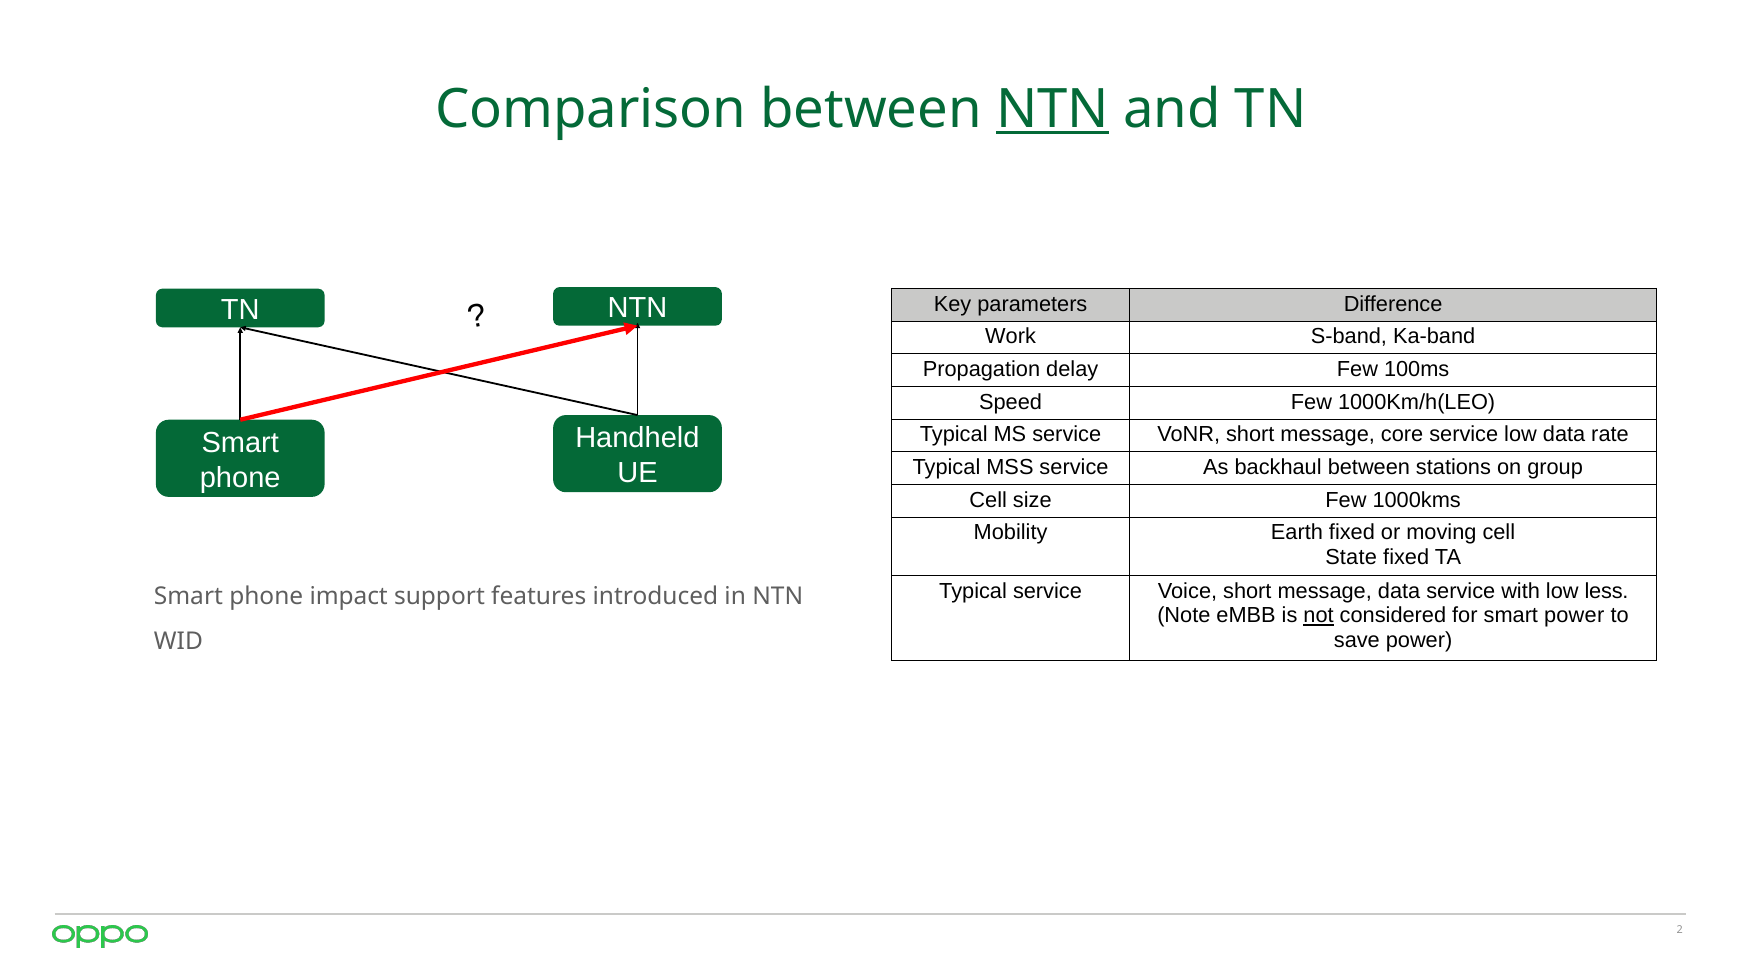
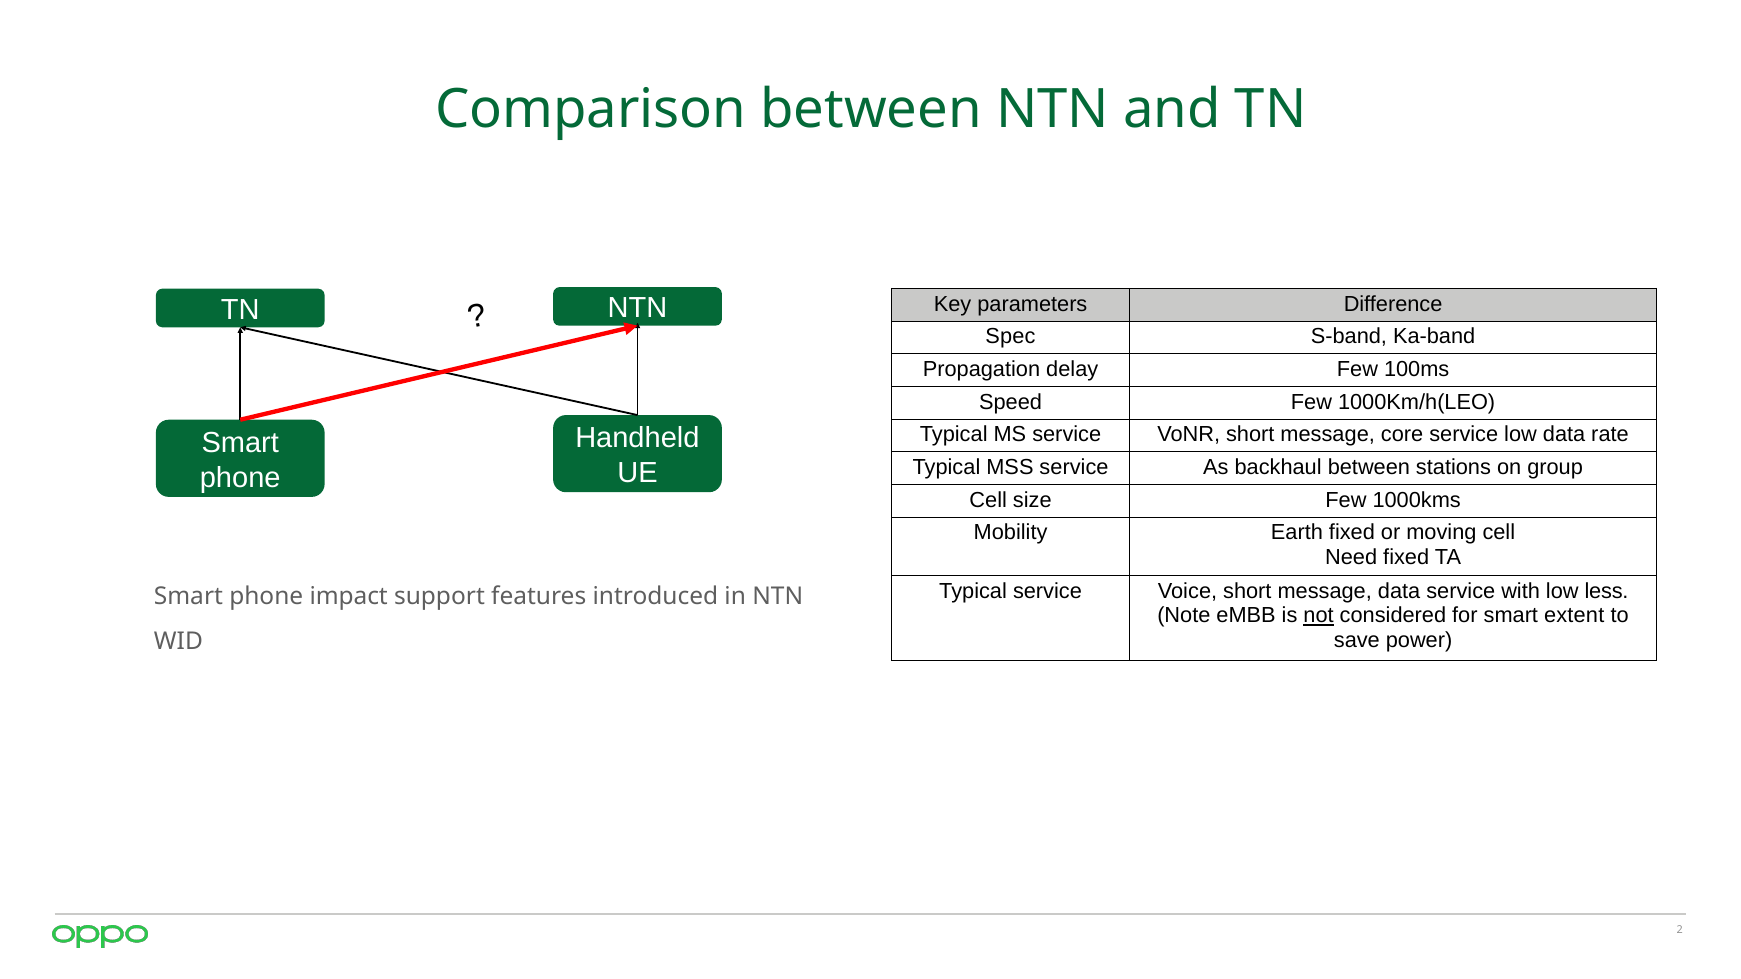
NTN underline: present -> none (1053, 109)
Work: Work -> Spec (1010, 337)
State: State -> Need (1351, 557)
smart power: power -> extent (1574, 616)
